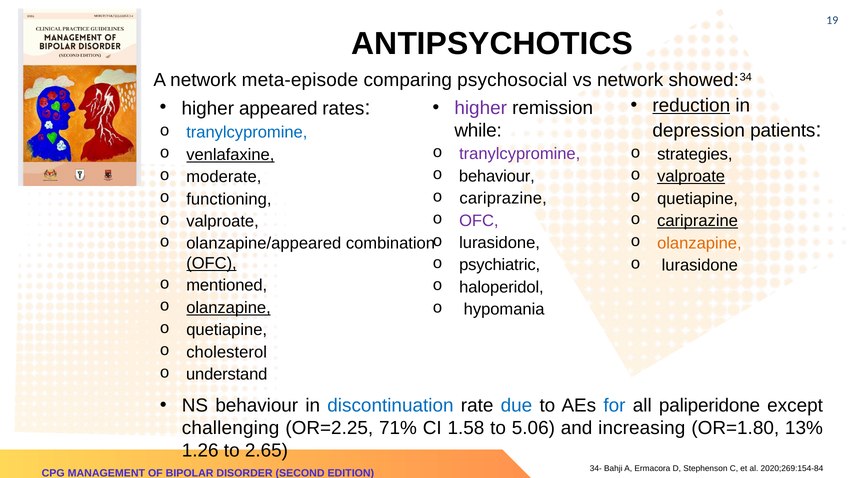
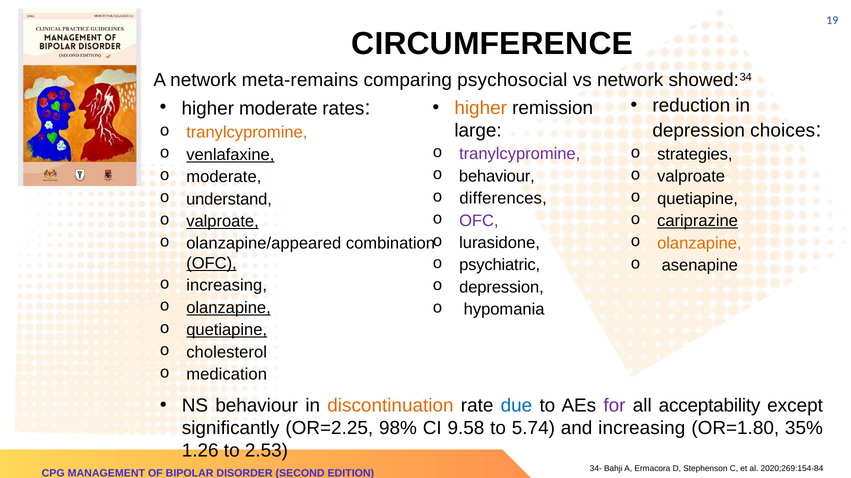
ANTIPSYCHOTICS: ANTIPSYCHOTICS -> CIRCUMFERENCE (492, 44)
meta-episode: meta-episode -> meta-remains (300, 80)
reduction underline: present -> none (691, 106)
higher appeared: appeared -> moderate (278, 109)
higher colour: purple -> orange (481, 108)
patients: patients -> choices (783, 131)
while: while -> large (478, 131)
tranylcypromine colour: blue -> orange (247, 133)
valproate underline: present -> none (691, 177)
cariprazine: cariprazine -> differences (503, 199)
functioning: functioning -> understand (229, 199)
valproate underline: none -> present (223, 222)
lurasidone: lurasidone -> asenapine (700, 266)
mentioned: mentioned -> increasing (227, 286)
haloperidol: haloperidol -> depression (501, 288)
quetiapine underline: none -> present (227, 330)
understand: understand -> medication (227, 375)
discontinuation colour: blue -> orange (390, 406)
for colour: blue -> purple (614, 406)
paliperidone: paliperidone -> acceptability (710, 406)
challenging: challenging -> significantly (231, 429)
71%: 71% -> 98% (398, 429)
1.58: 1.58 -> 9.58 (466, 429)
5.06: 5.06 -> 5.74 (533, 429)
13%: 13% -> 35% (804, 429)
2.65: 2.65 -> 2.53 (266, 451)
